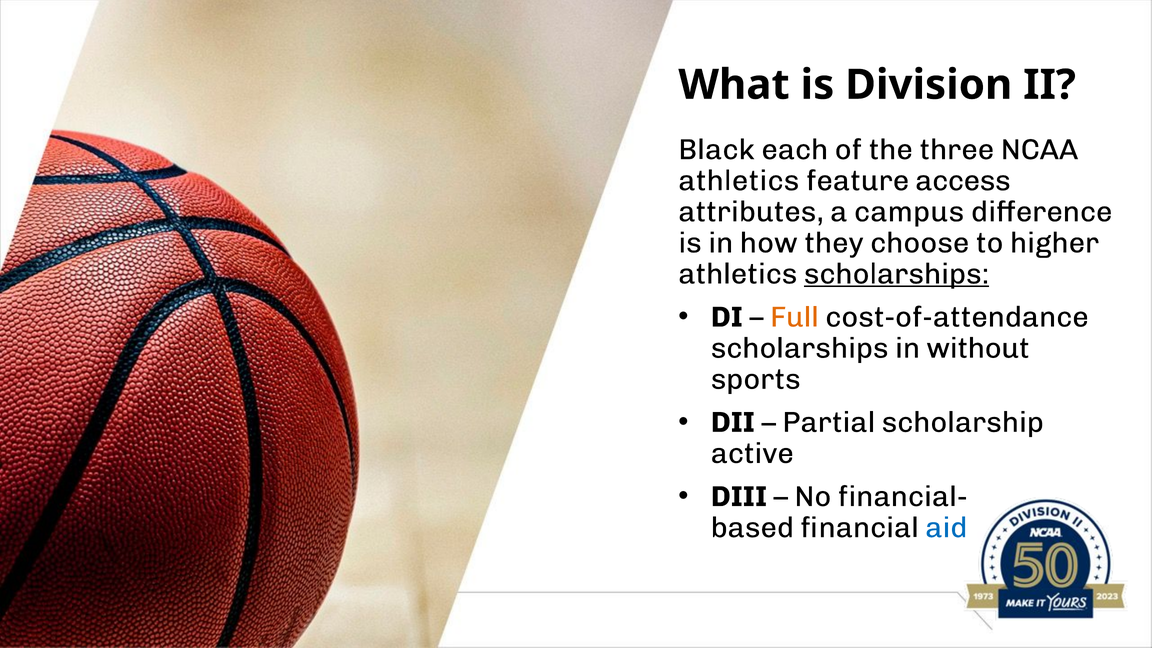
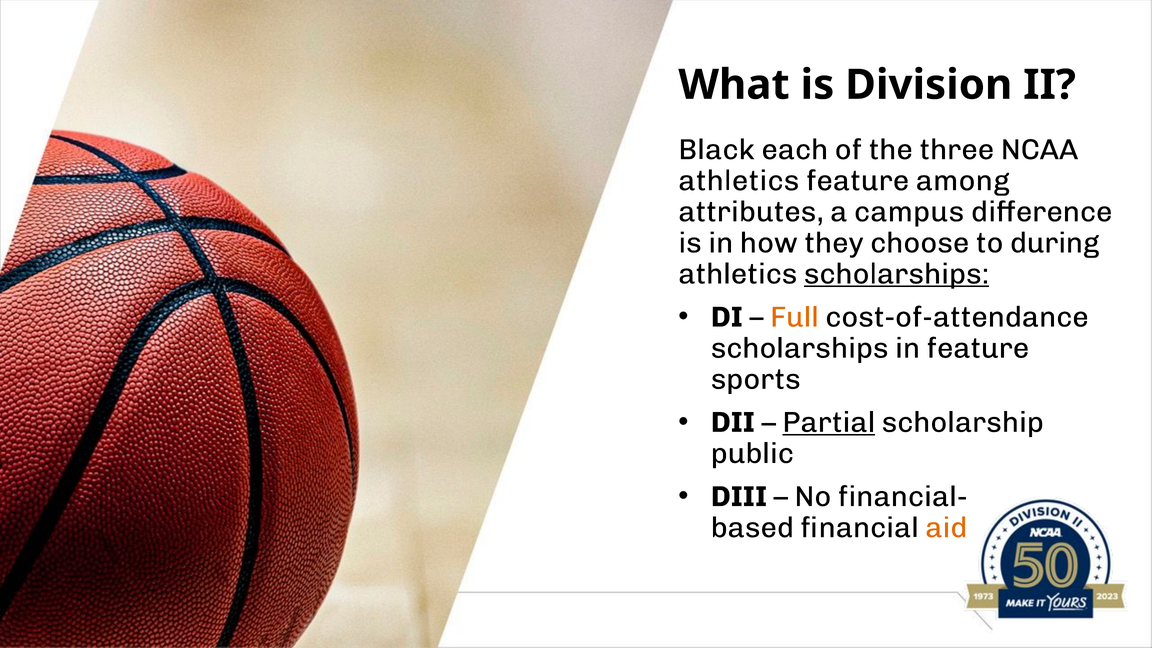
access: access -> among (963, 181)
higher: higher -> during (1055, 243)
in without: without -> feature (978, 348)
Partial underline: none -> present (829, 422)
active: active -> public (752, 453)
aid colour: blue -> orange (946, 528)
